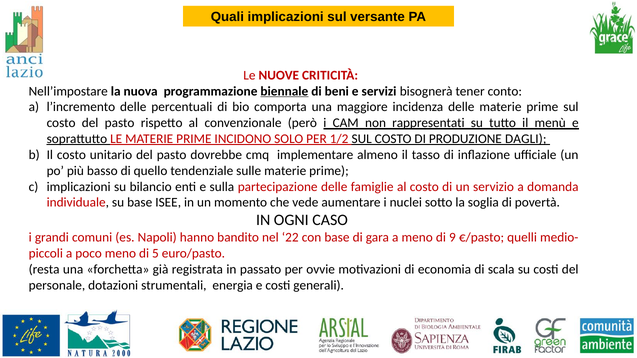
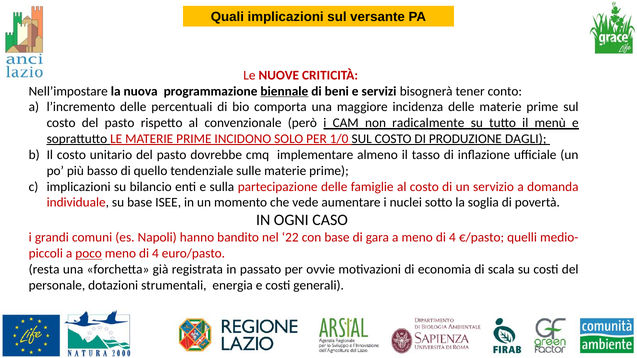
rappresentati: rappresentati -> radicalmente (428, 123)
1/2: 1/2 -> 1/0 (339, 139)
a meno di 9: 9 -> 4 (452, 238)
poco underline: none -> present (89, 254)
5: 5 -> 4 (155, 254)
